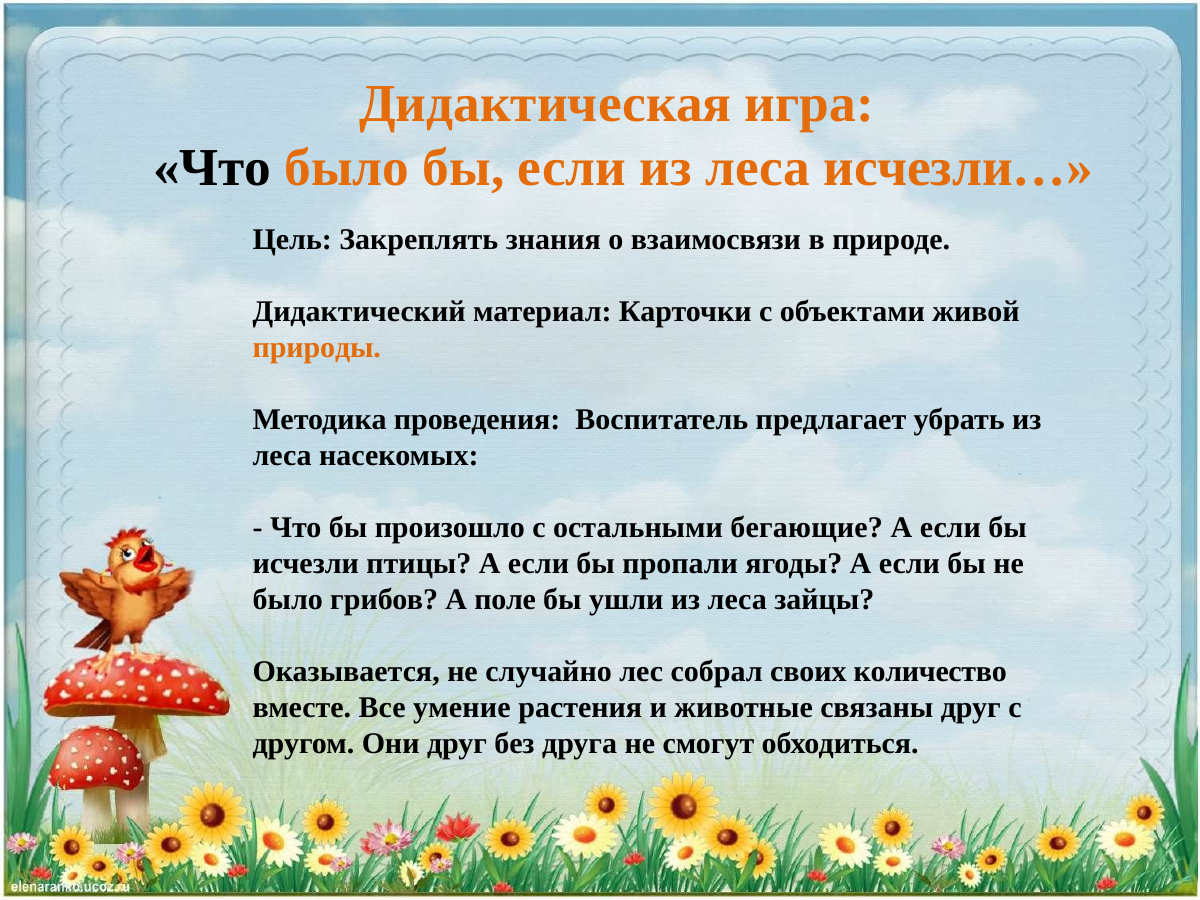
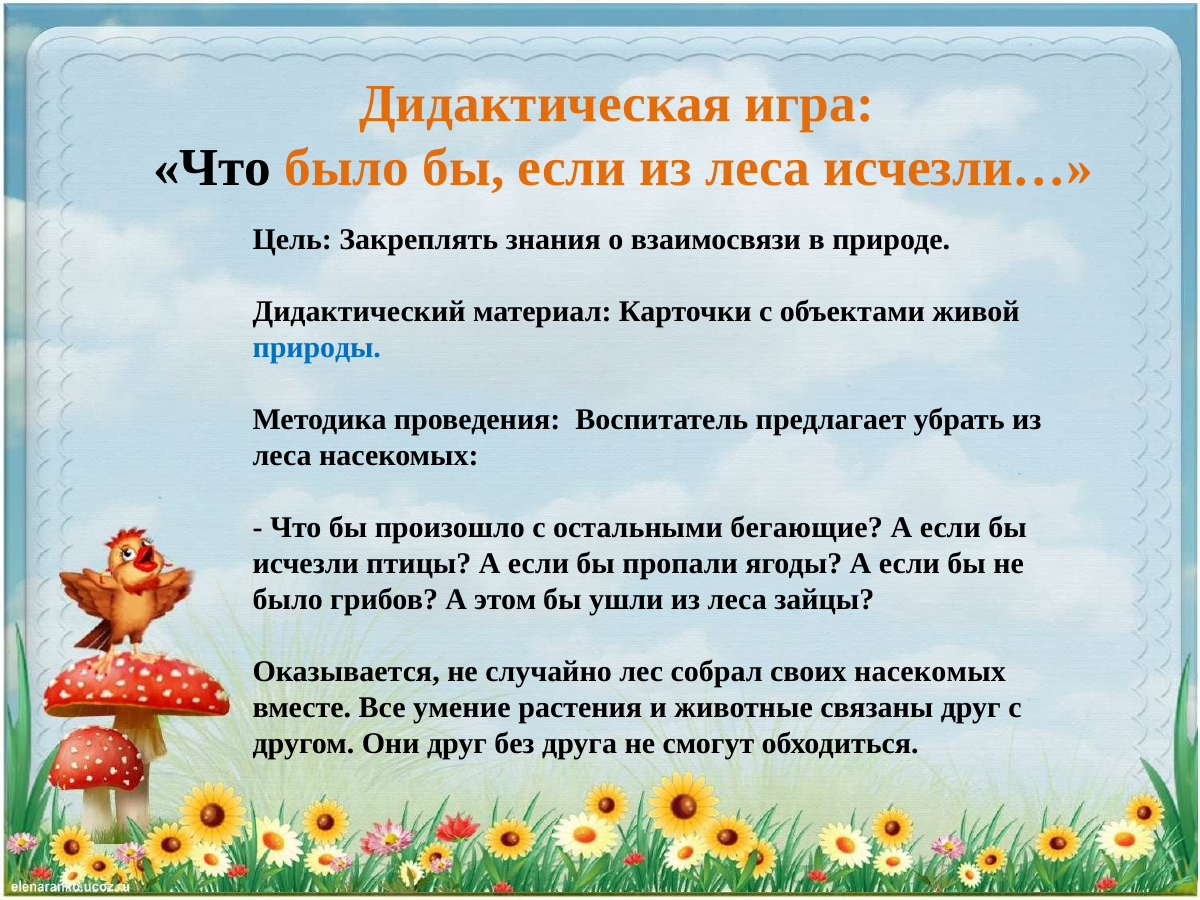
природы colour: orange -> blue (317, 348)
поле: поле -> этом (505, 600)
своих количество: количество -> насекомых (930, 672)
